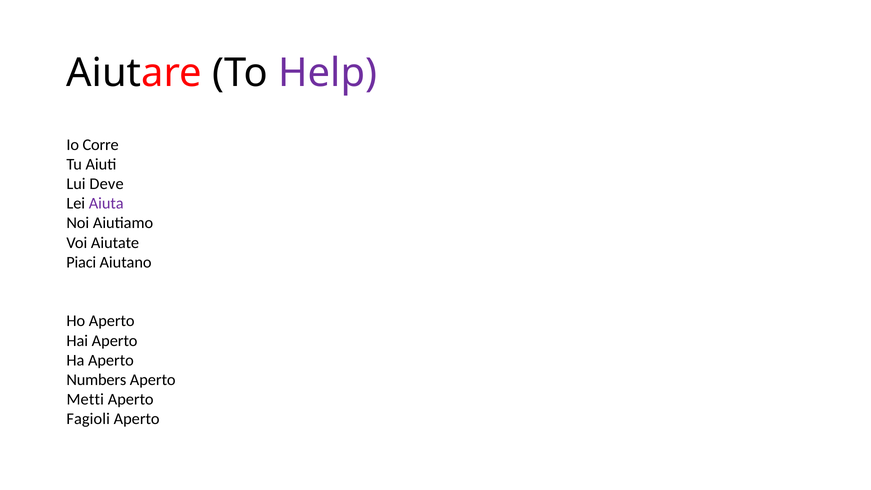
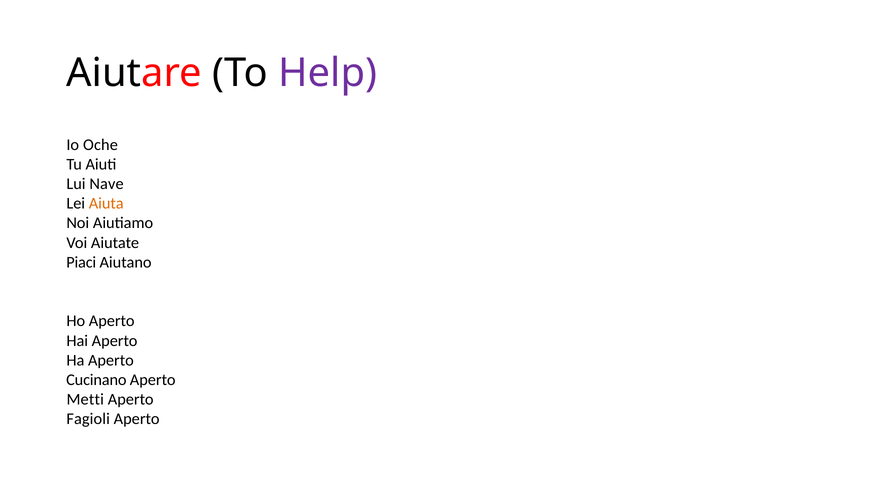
Corre: Corre -> Oche (100, 145)
Deve: Deve -> Nave (107, 184)
Aiuta colour: purple -> orange (106, 203)
Numbers: Numbers -> Cucinano (96, 380)
